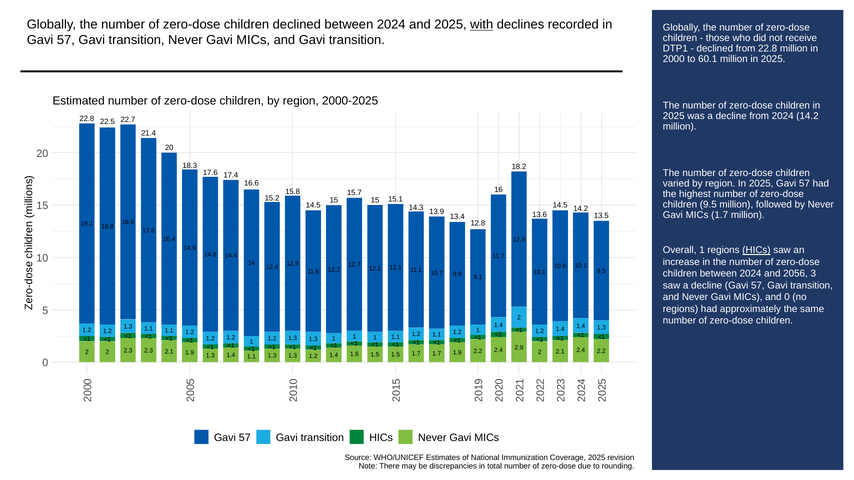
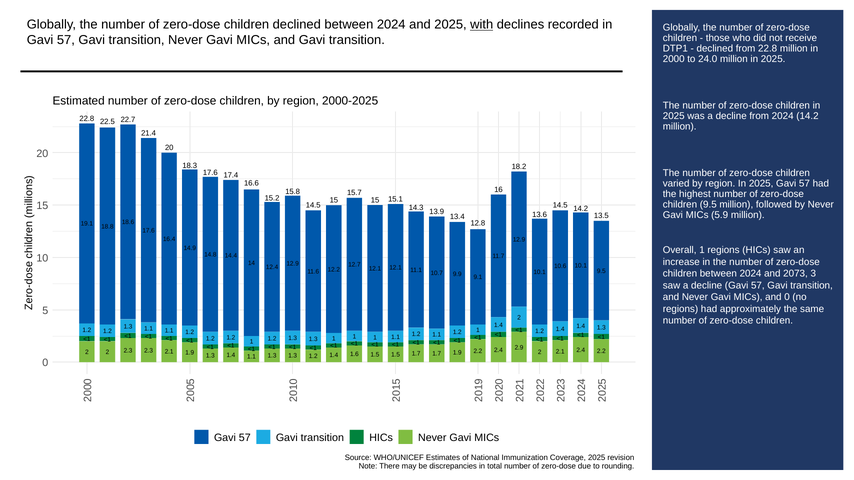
60.1: 60.1 -> 24.0 (708, 59)
MICs 1.7: 1.7 -> 5.9 (720, 215)
HICs underline: present -> none (756, 250)
2056: 2056 -> 2073 (796, 274)
